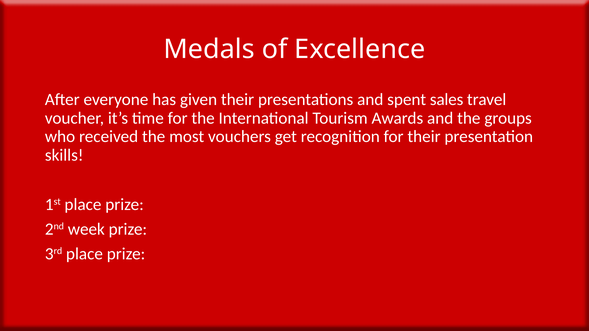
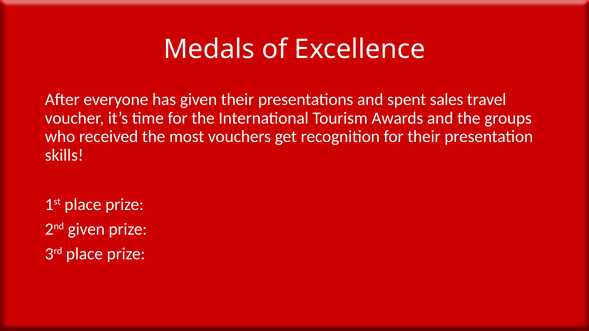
2nd week: week -> given (86, 229)
